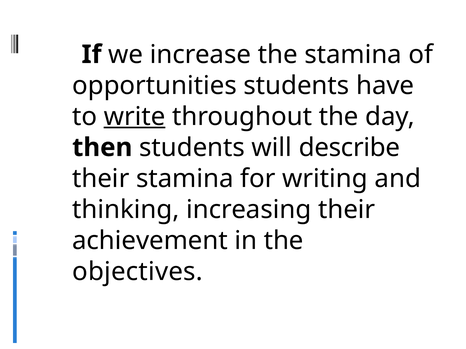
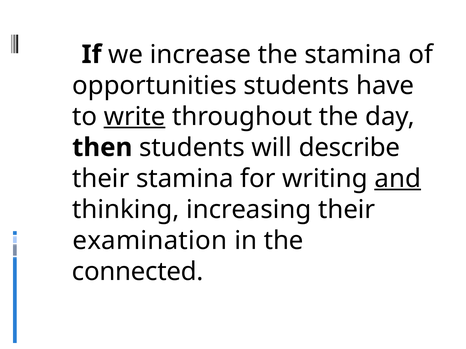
and underline: none -> present (398, 179)
achievement: achievement -> examination (150, 241)
objectives: objectives -> connected (138, 272)
